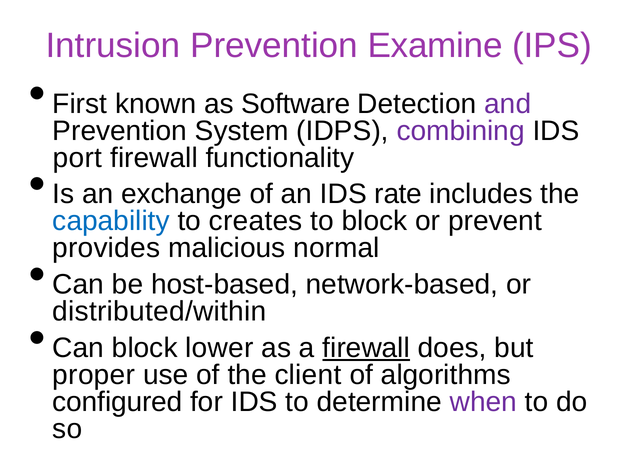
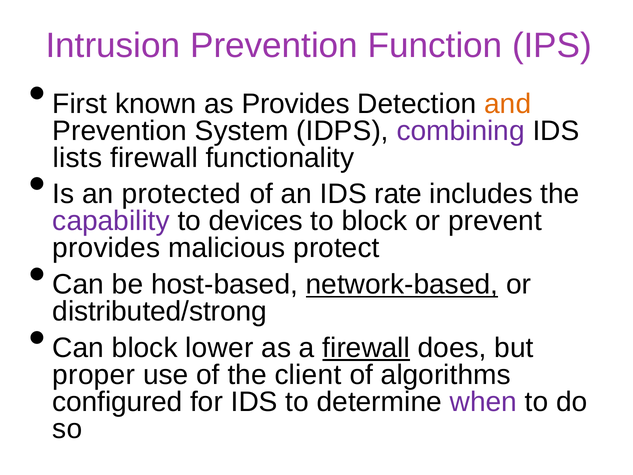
Examine: Examine -> Function (435, 46)
as Software: Software -> Provides (296, 104)
and colour: purple -> orange (508, 104)
port: port -> lists (77, 158)
exchange: exchange -> protected (181, 194)
capability colour: blue -> purple (111, 221)
creates: creates -> devices (256, 221)
normal: normal -> protect (336, 248)
network-based underline: none -> present (402, 284)
distributed/within: distributed/within -> distributed/strong (160, 311)
